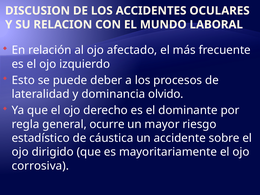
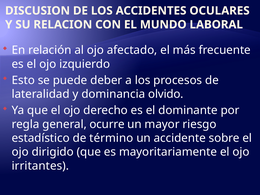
cáustica: cáustica -> término (111, 138)
corrosiva: corrosiva -> irritantes (40, 166)
